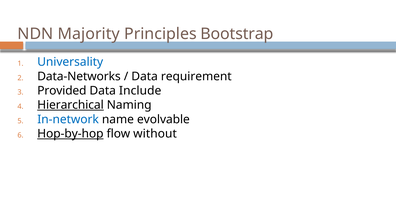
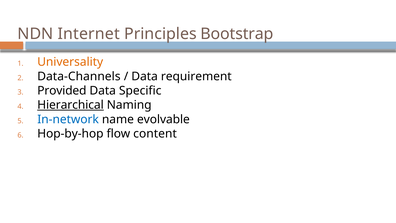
Majority: Majority -> Internet (89, 34)
Universality colour: blue -> orange (70, 62)
Data-Networks: Data-Networks -> Data-Channels (79, 76)
Include: Include -> Specific (140, 91)
Hop-by-hop underline: present -> none (70, 134)
without: without -> content (155, 134)
